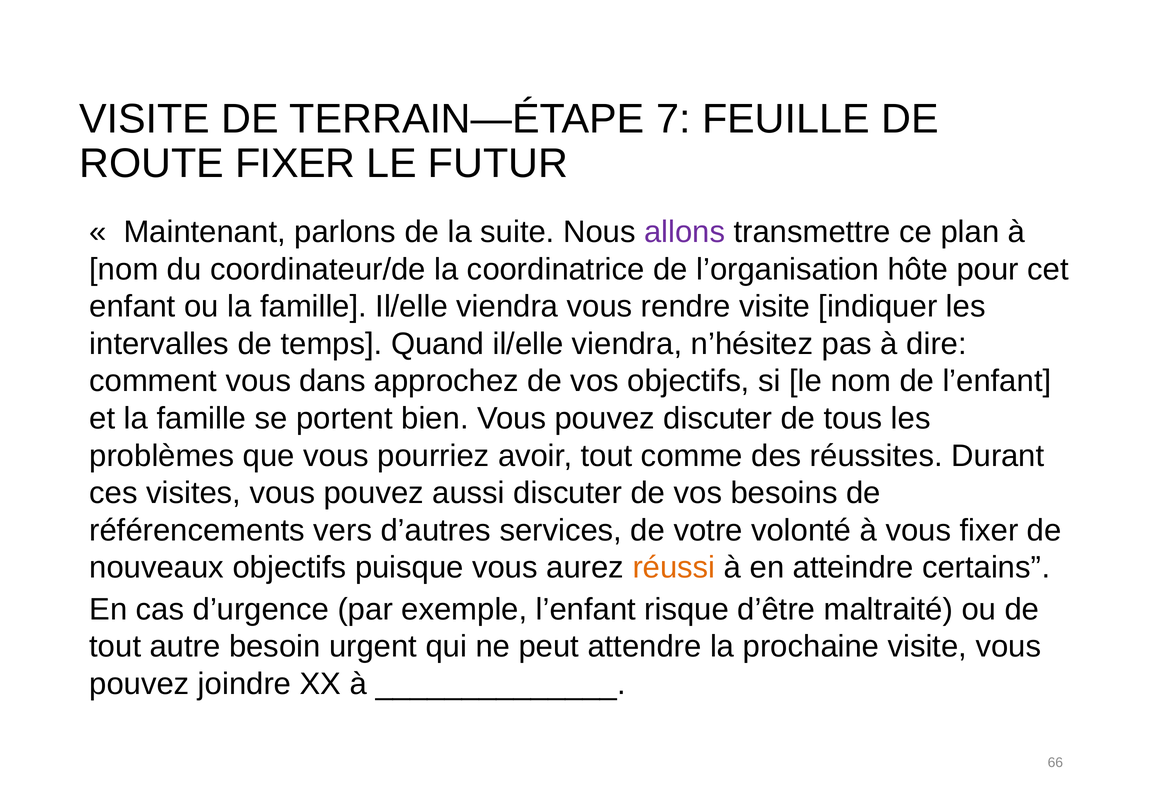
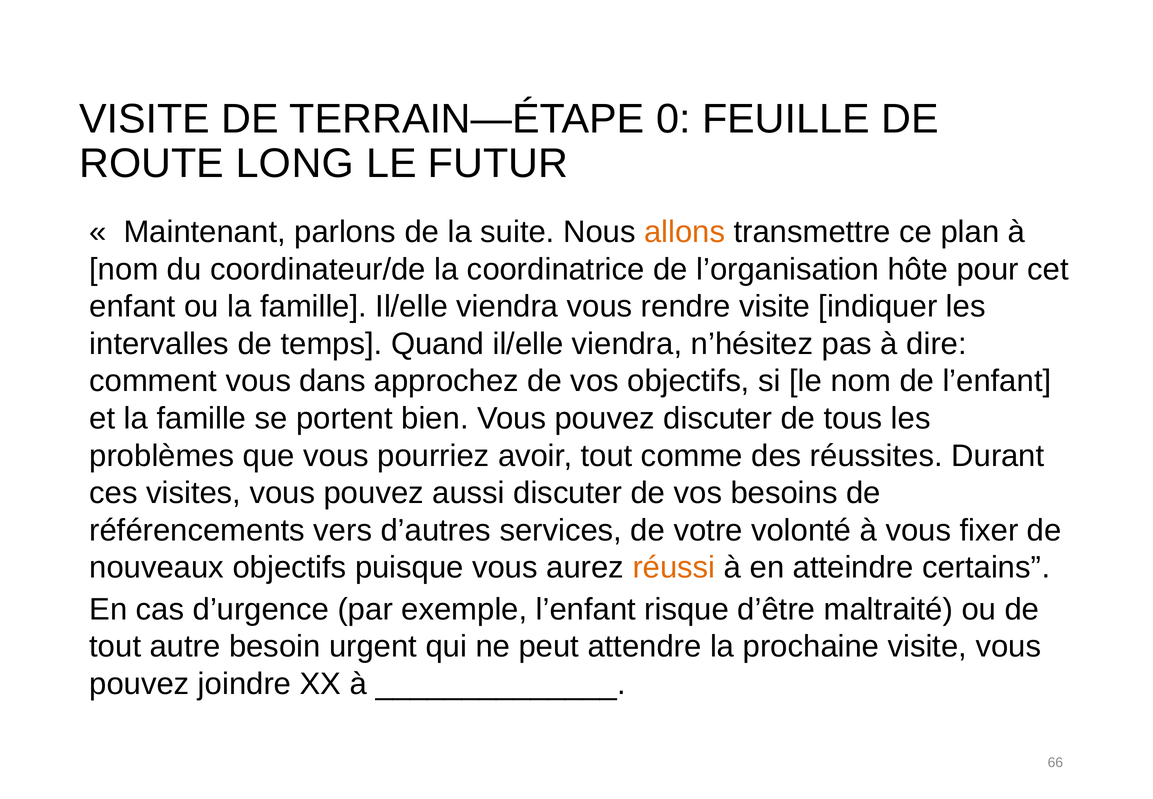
7: 7 -> 0 (674, 119)
ROUTE FIXER: FIXER -> LONG (295, 164)
allons colour: purple -> orange (685, 232)
